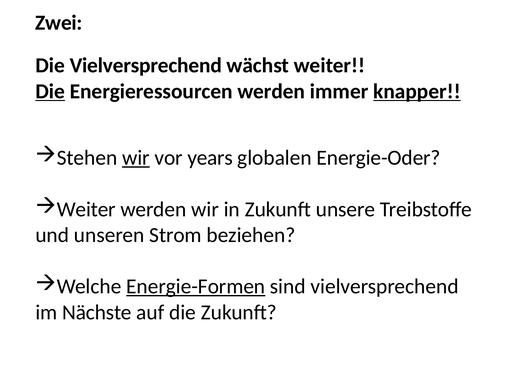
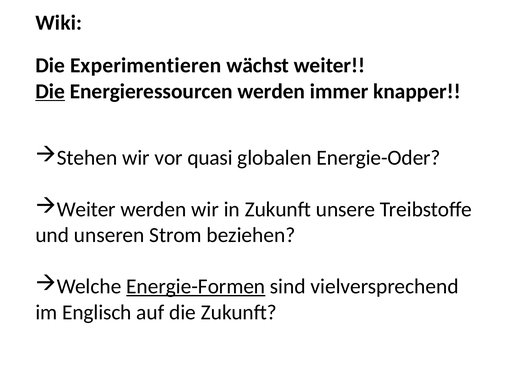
Zwei: Zwei -> Wiki (59, 23)
Die Vielversprechend: Vielversprechend -> Experimentieren (146, 65)
knapper underline: present -> none (417, 91)
wir underline: present -> none (136, 158)
years: years -> quasi (210, 158)
Nächste: Nächste -> Englisch (97, 312)
